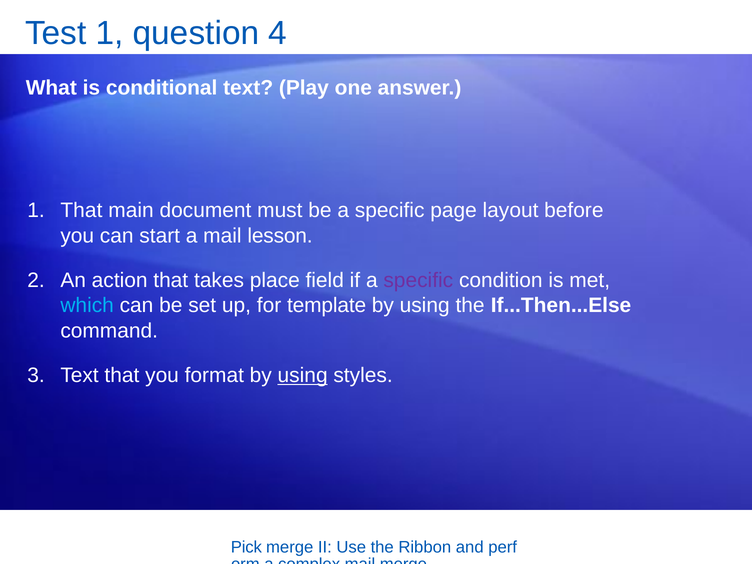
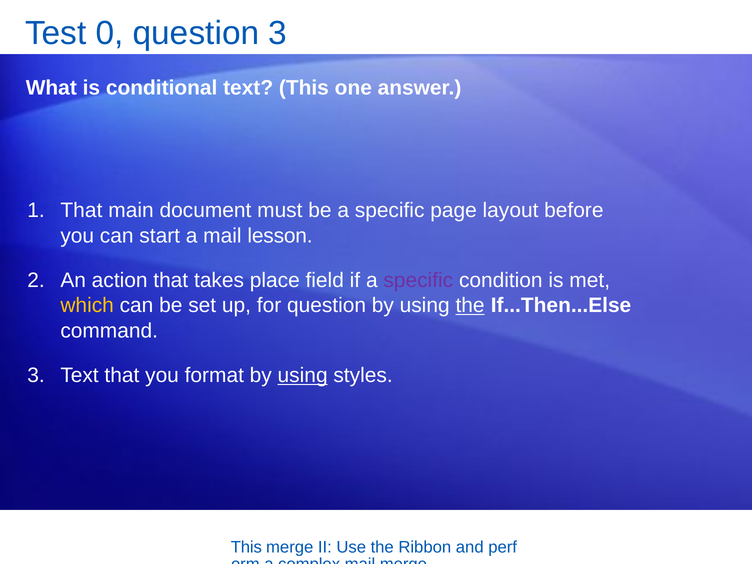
Test 1: 1 -> 0 (110, 33)
question 4: 4 -> 3 (278, 33)
text Play: Play -> This (304, 88)
which colour: light blue -> yellow (87, 306)
for template: template -> question (327, 306)
the underline: none -> present (470, 306)
Pick: Pick -> This (246, 547)
